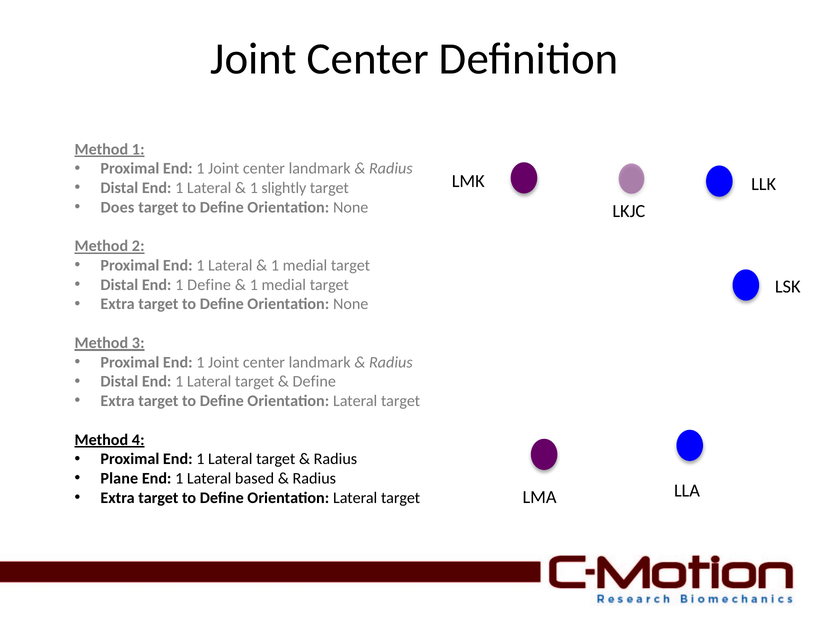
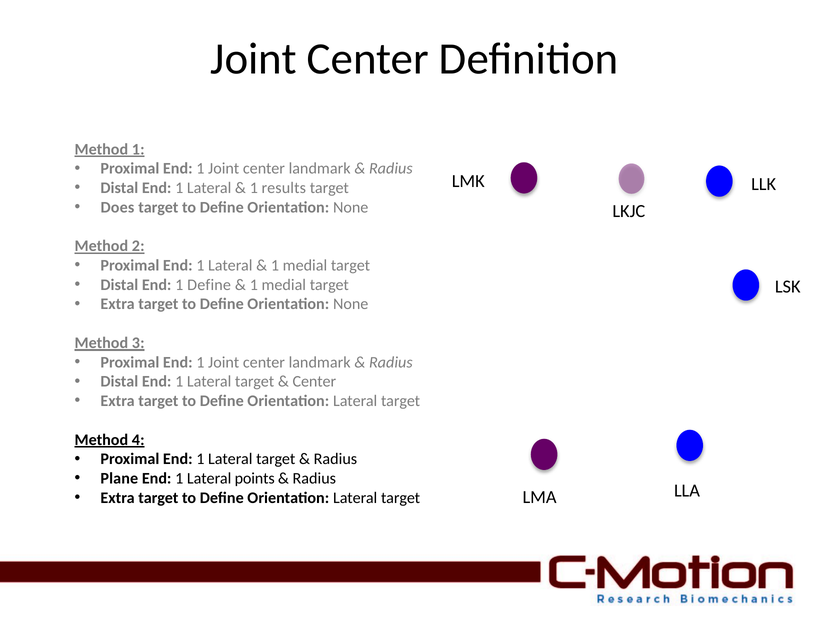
slightly: slightly -> results (284, 188)
Define: Define -> Center (314, 381)
based: based -> points (255, 478)
